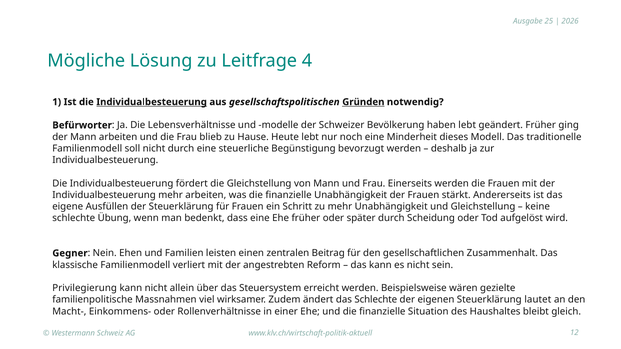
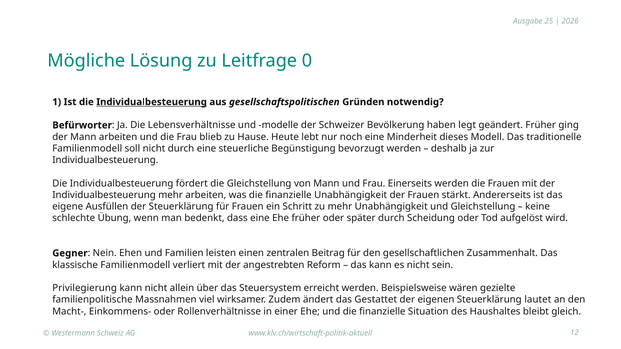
4: 4 -> 0 (307, 61)
Gründen underline: present -> none (363, 102)
haben lebt: lebt -> legt (467, 125)
das Schlechte: Schlechte -> Gestattet (376, 300)
